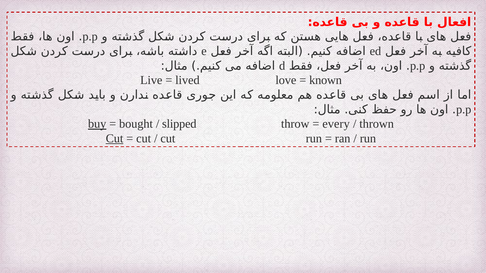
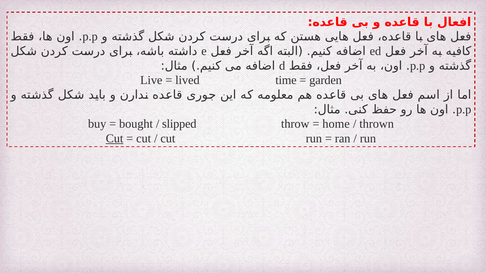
love: love -> time (286, 80)
known: known -> garden (326, 80)
buy underline: present -> none (97, 124)
every: every -> home (336, 124)
